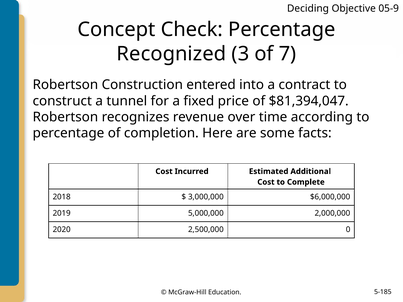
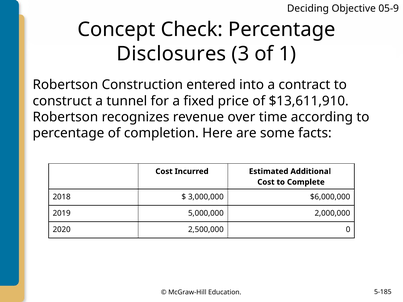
Recognized: Recognized -> Disclosures (171, 54)
7: 7 -> 1 (288, 54)
$81,394,047: $81,394,047 -> $13,611,910 (309, 101)
